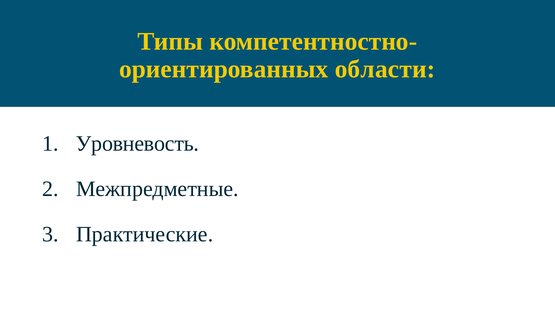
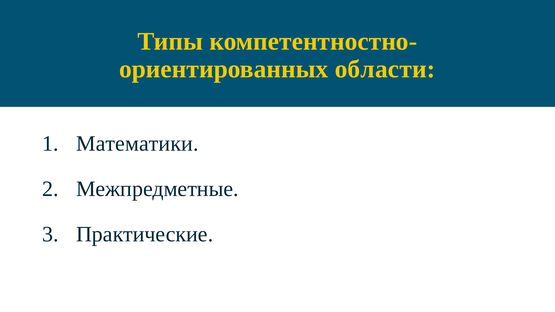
Уровневость: Уровневость -> Математики (137, 144)
